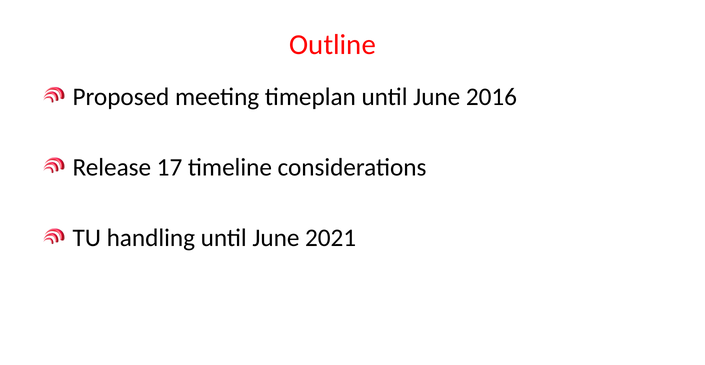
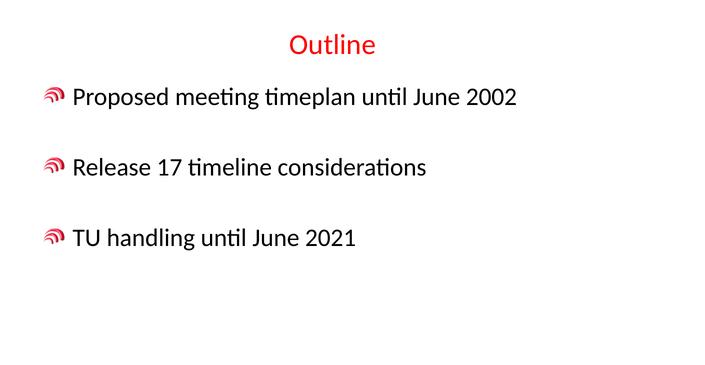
2016: 2016 -> 2002 (491, 97)
